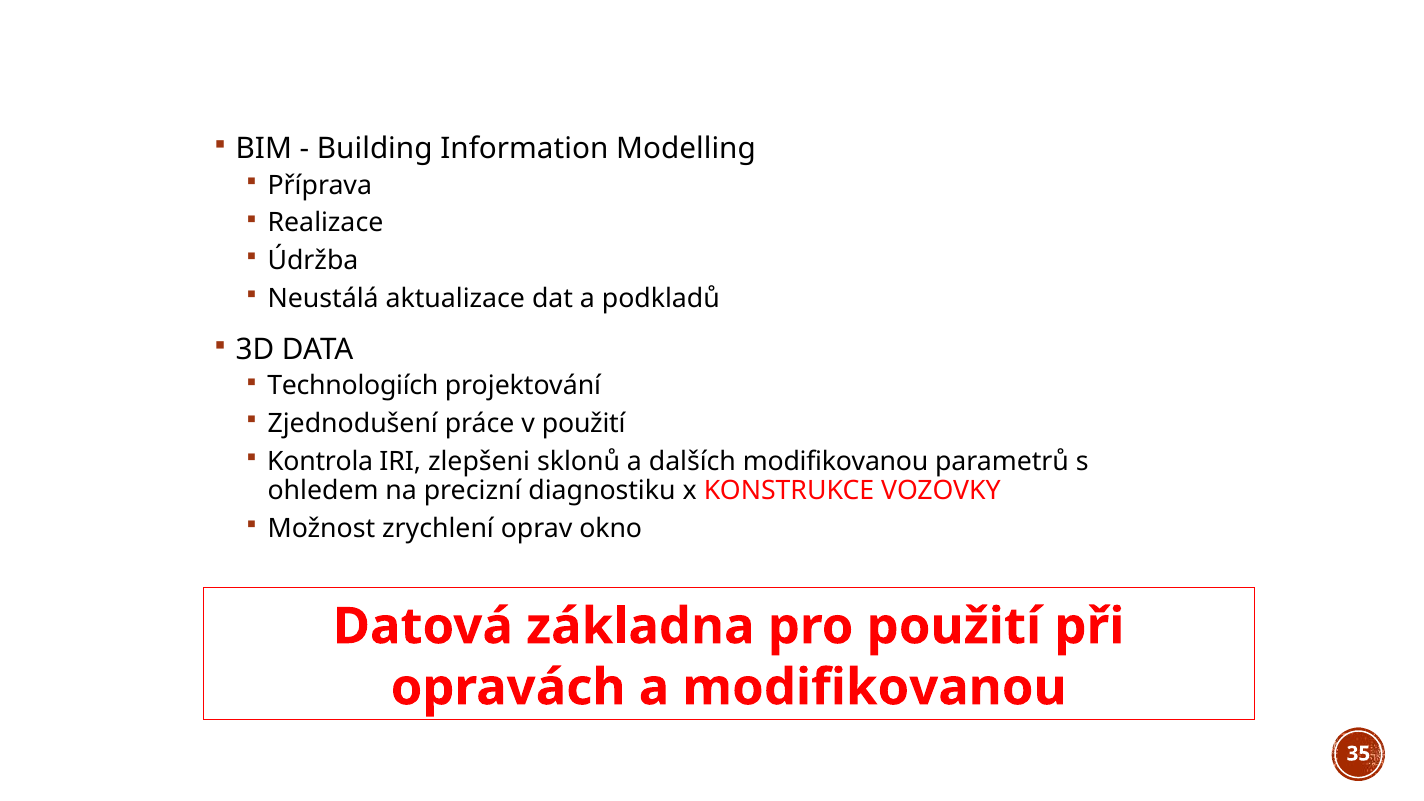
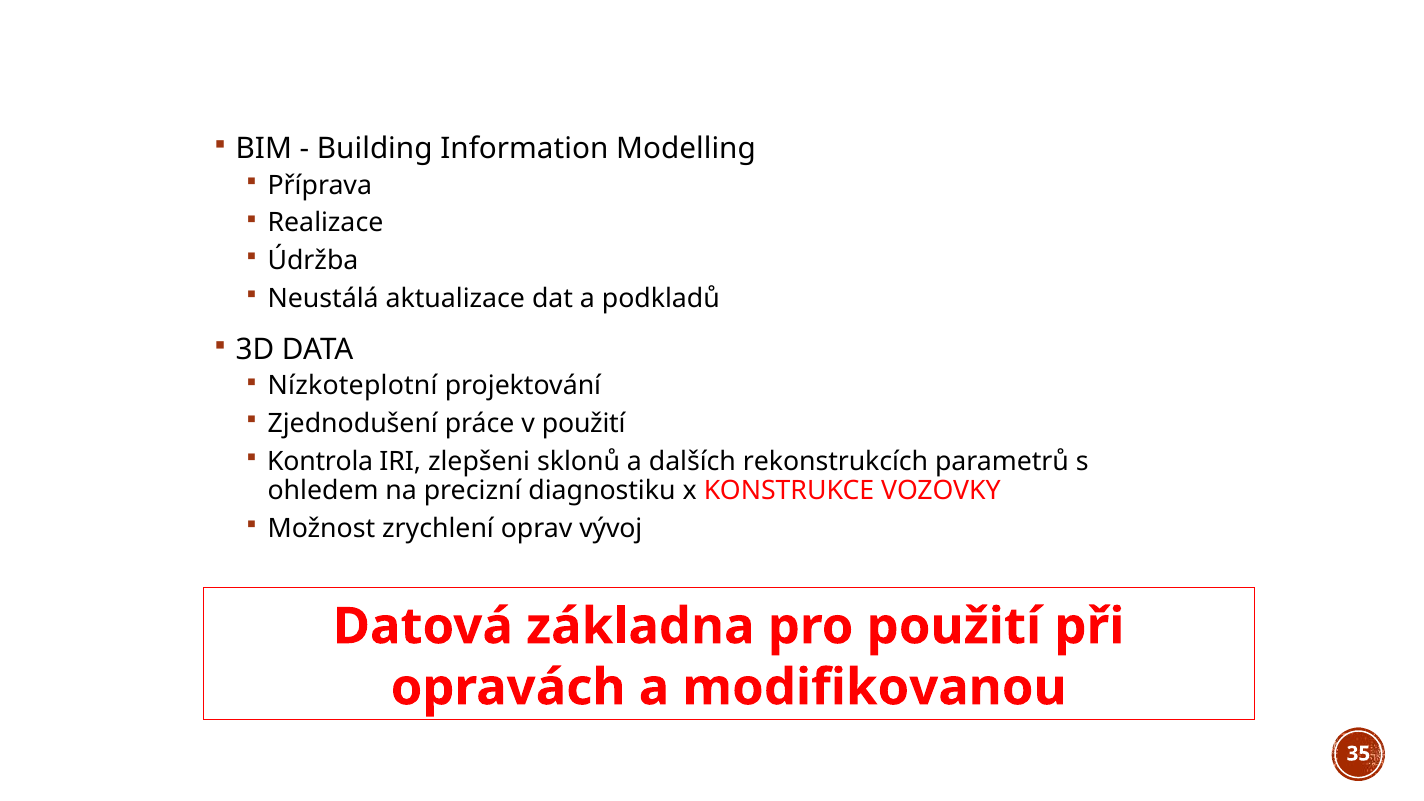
Technologiích: Technologiích -> Nízkoteplotní (353, 386)
dalších modifikovanou: modifikovanou -> rekonstrukcích (836, 462)
okno: okno -> vývoj (611, 528)
